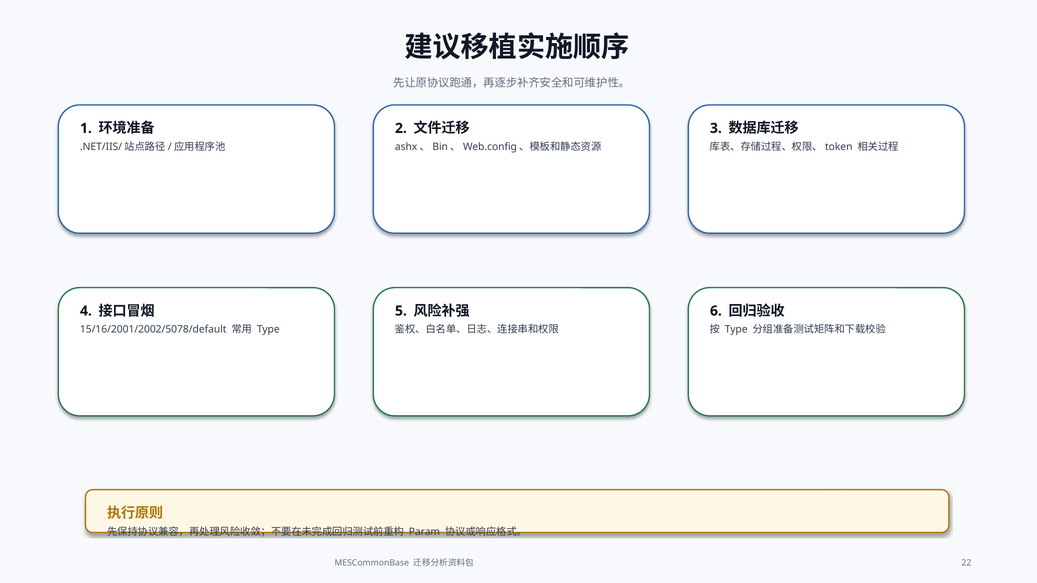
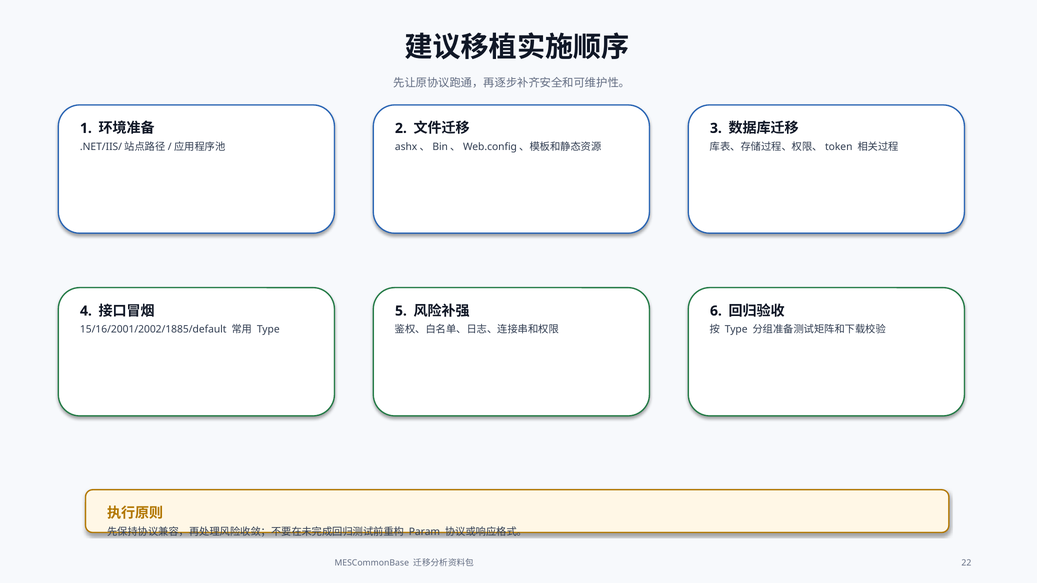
15/16/2001/2002/5078/default: 15/16/2001/2002/5078/default -> 15/16/2001/2002/1885/default (153, 330)
